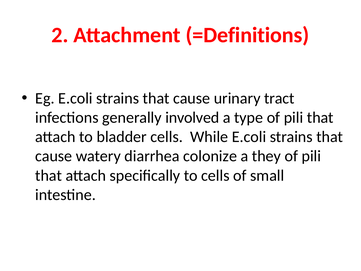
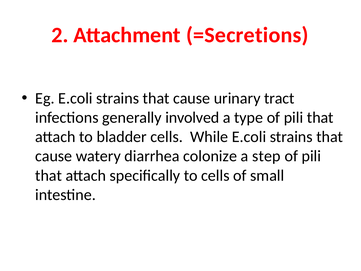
=Definitions: =Definitions -> =Secretions (247, 35)
they: they -> step (266, 156)
